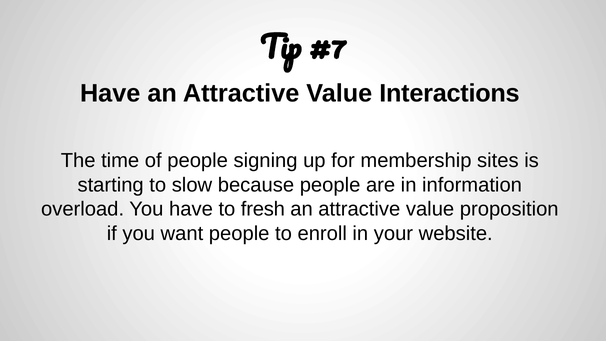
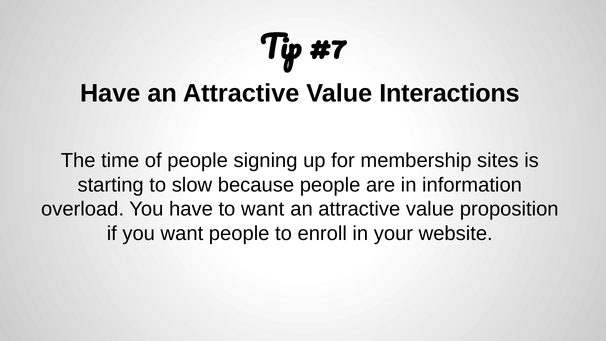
to fresh: fresh -> want (263, 209)
